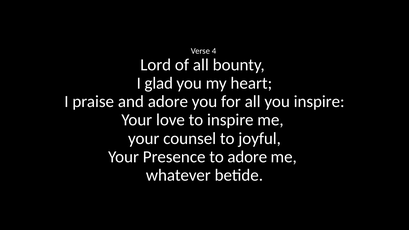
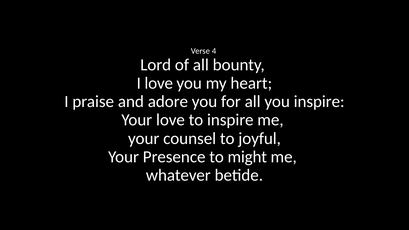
I glad: glad -> love (159, 83)
to adore: adore -> might (247, 157)
